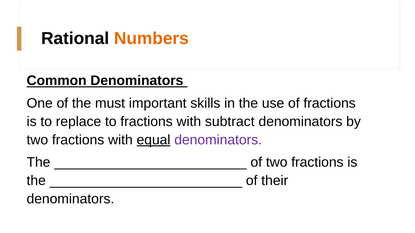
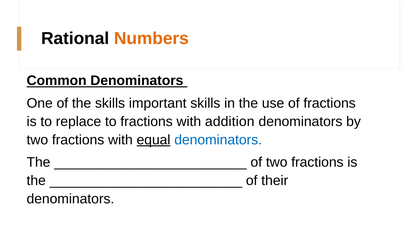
the must: must -> skills (110, 104)
subtract: subtract -> addition (230, 122)
denominators colour: purple -> blue (218, 140)
